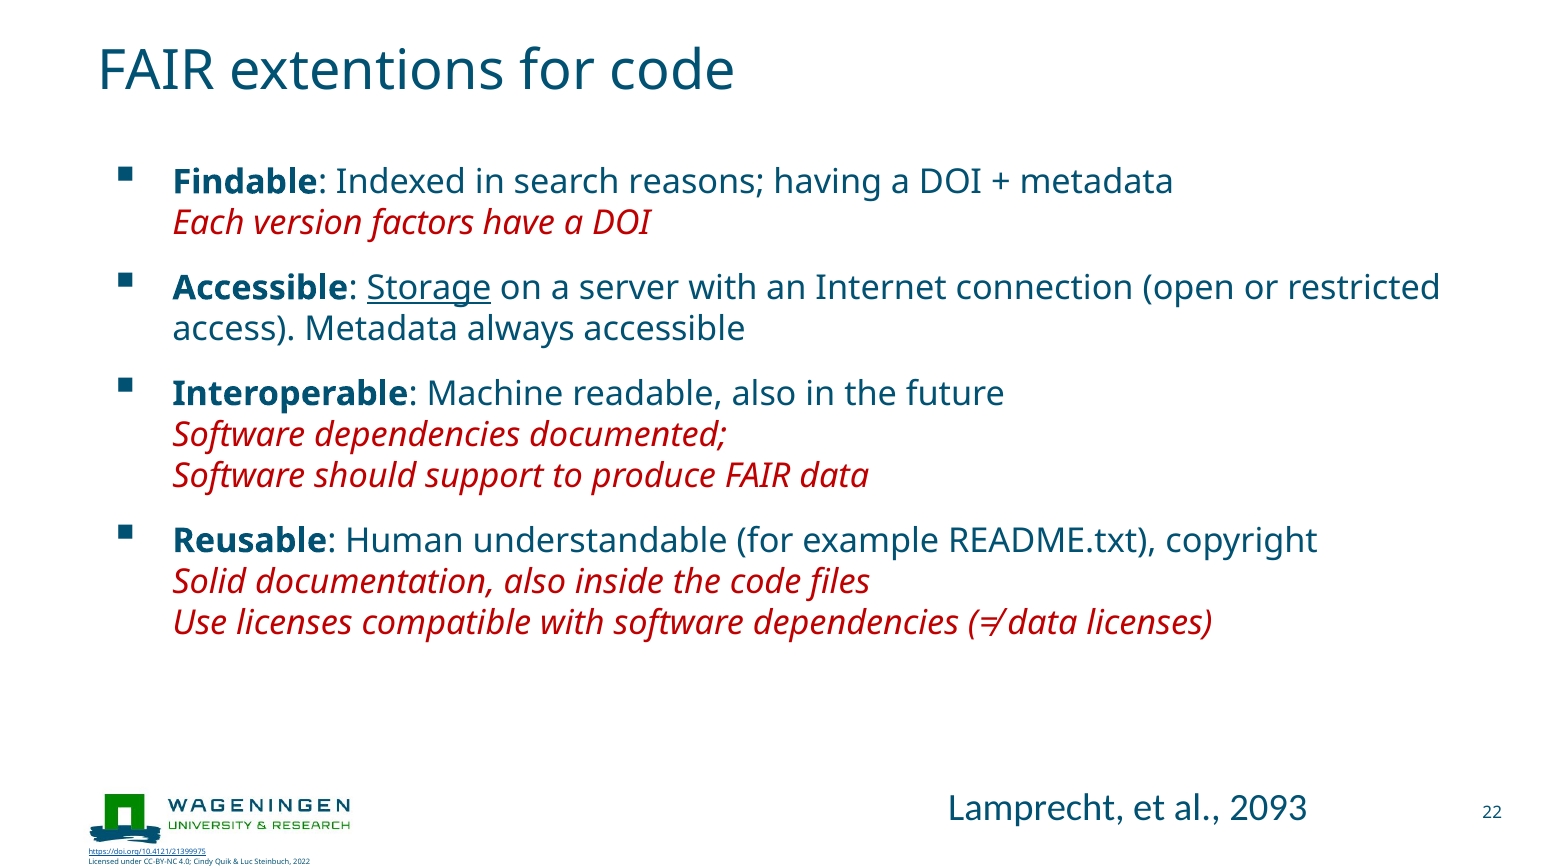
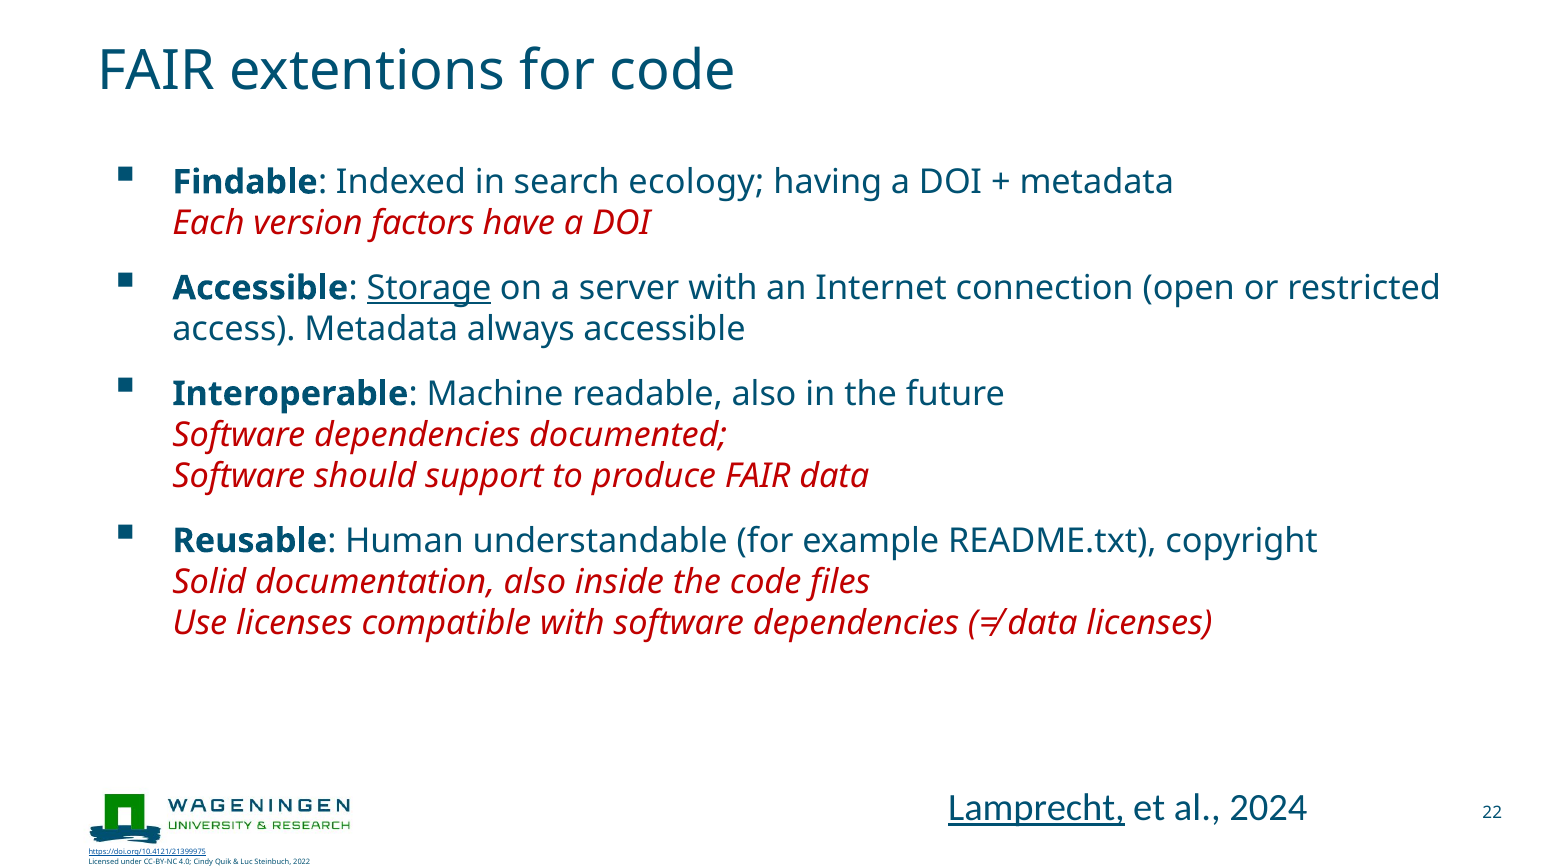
reasons: reasons -> ecology (696, 182)
Lamprecht underline: none -> present (1036, 808)
2093: 2093 -> 2024 (1268, 808)
